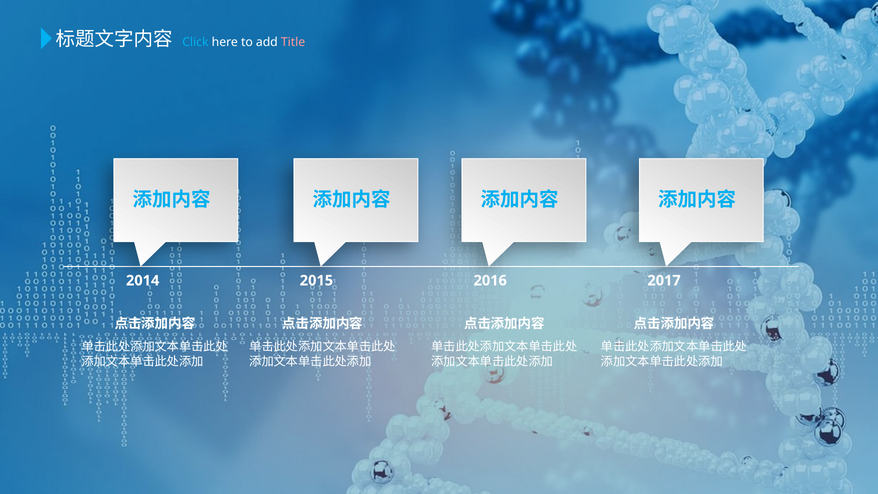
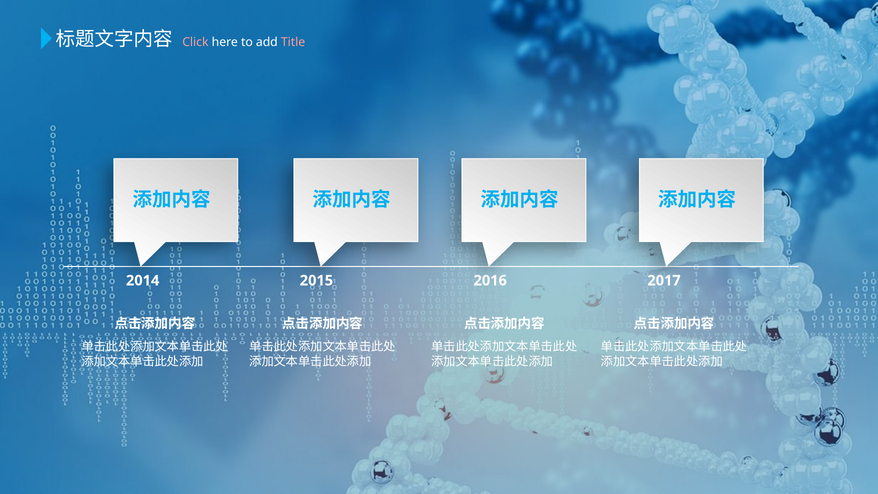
Click colour: light blue -> pink (195, 42)
